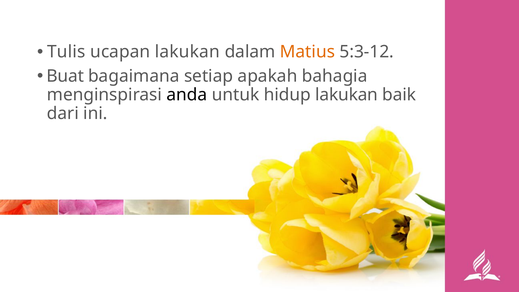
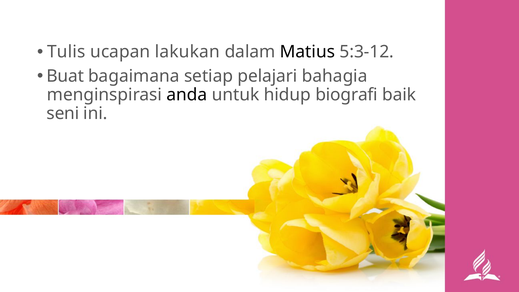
Matius colour: orange -> black (307, 52)
apakah: apakah -> pelajari (268, 76)
hidup lakukan: lakukan -> biografi (347, 95)
dari: dari -> seni (63, 113)
